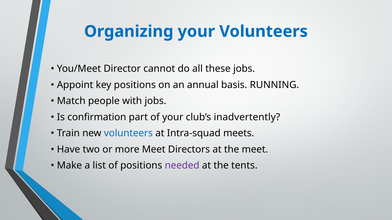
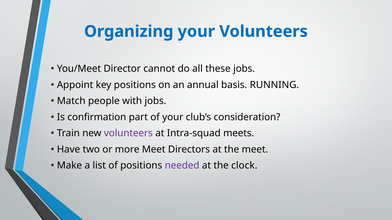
inadvertently: inadvertently -> consideration (247, 117)
volunteers colour: blue -> purple (128, 134)
tents: tents -> clock (244, 166)
